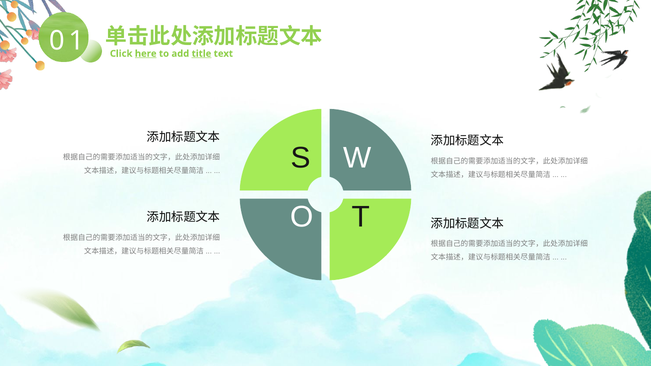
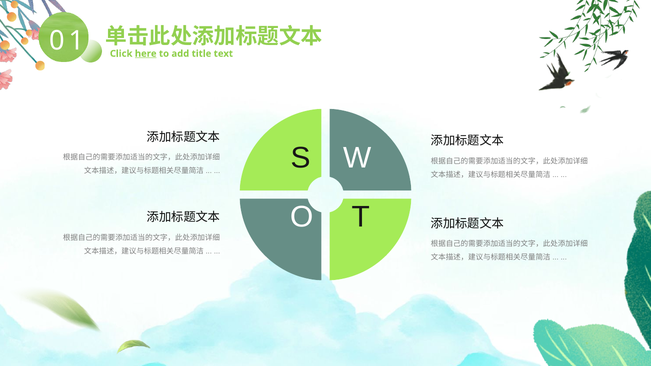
title underline: present -> none (201, 54)
